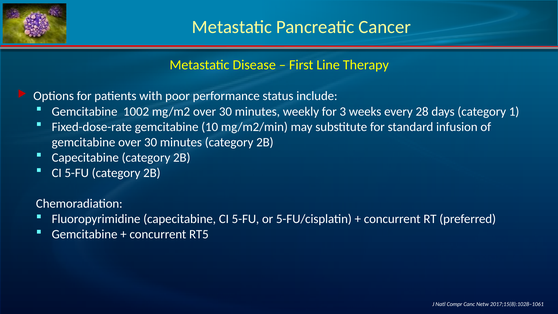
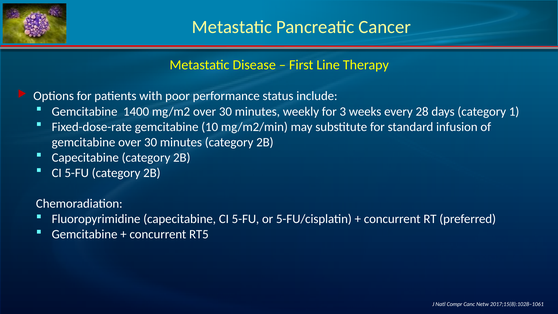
1002: 1002 -> 1400 (136, 111)
